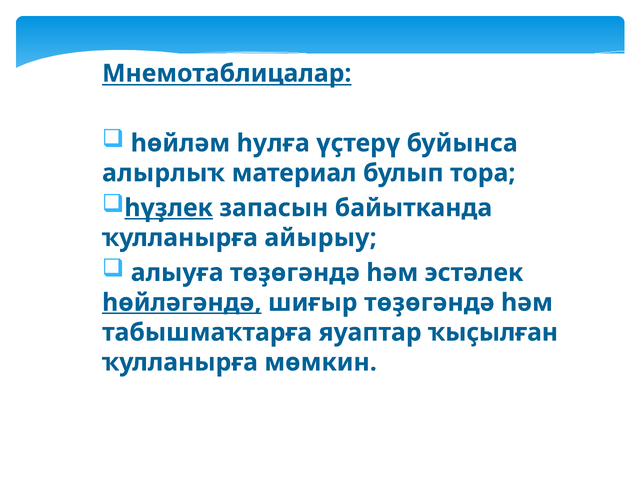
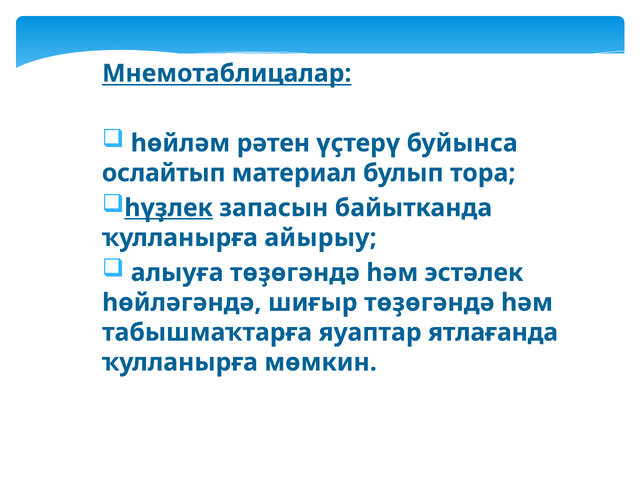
һулға: һулға -> рәтен (273, 143)
алырлыҡ: алырлыҡ -> ослайтып (164, 173)
һөйләгәндә underline: present -> none (182, 303)
ҡыҫылған: ҡыҫылған -> ятлағанда (493, 332)
